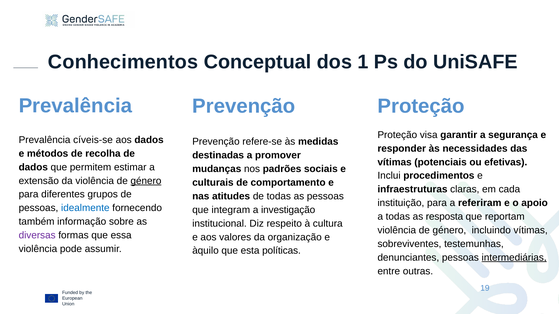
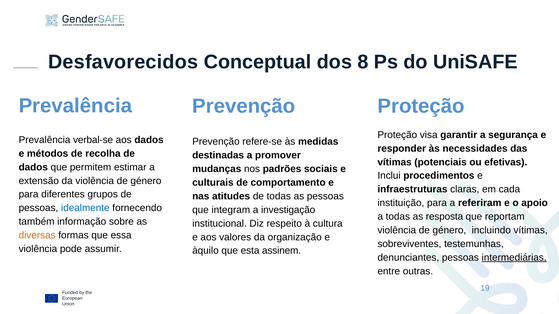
Conhecimentos: Conhecimentos -> Desfavorecidos (123, 62)
1: 1 -> 8 (363, 62)
cíveis-se: cíveis-se -> verbal-se (93, 140)
género underline: present -> none (146, 181)
diversas colour: purple -> orange (37, 236)
políticas: políticas -> assinem (282, 251)
